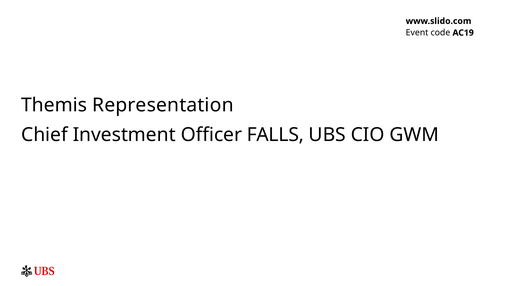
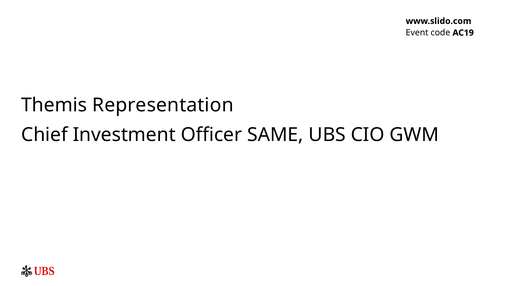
FALLS: FALLS -> SAME (275, 135)
